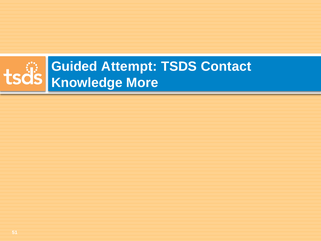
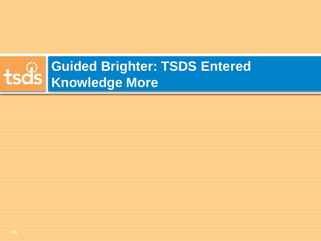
Attempt: Attempt -> Brighter (129, 66)
Contact: Contact -> Entered (226, 66)
